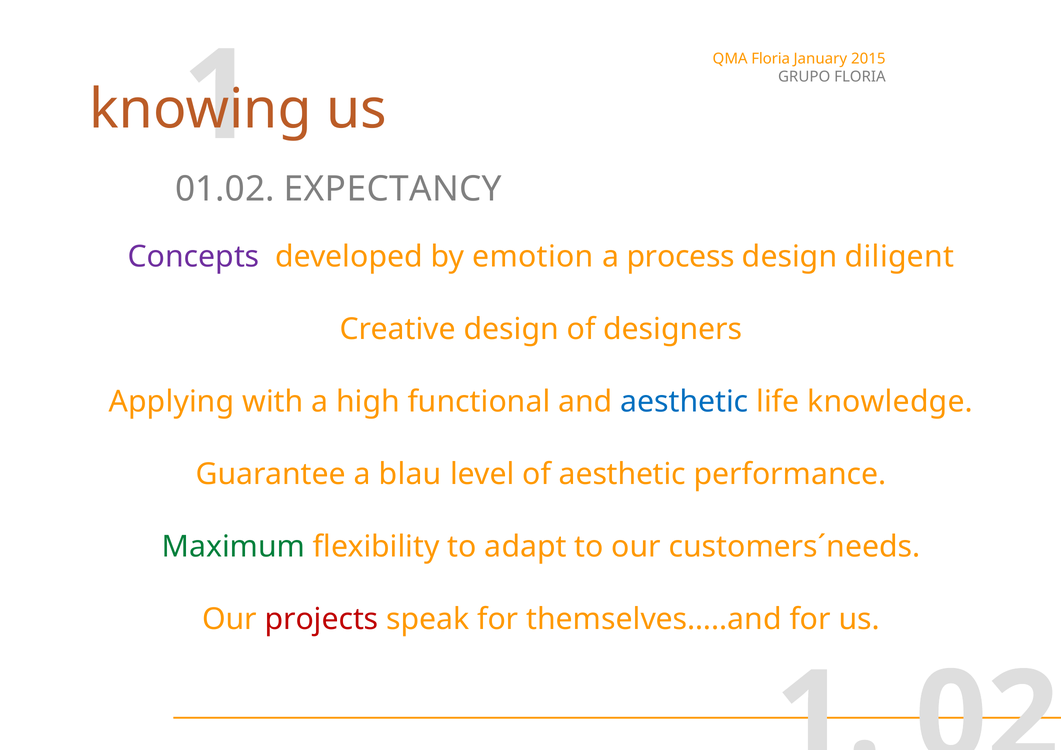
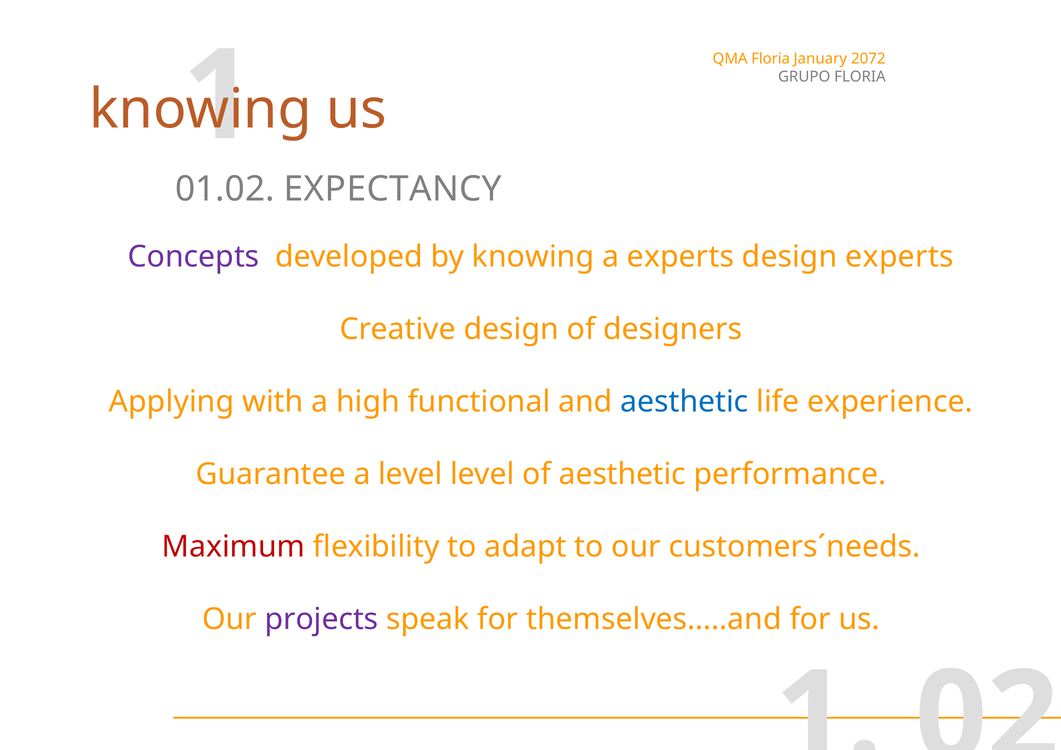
2015: 2015 -> 2072 (868, 59)
by emotion: emotion -> knowing (533, 257)
a process: process -> experts (681, 257)
design diligent: diligent -> experts (900, 257)
knowledge: knowledge -> experience (890, 402)
a blau: blau -> level (410, 475)
Maximum colour: green -> red (233, 547)
projects colour: red -> purple (322, 620)
